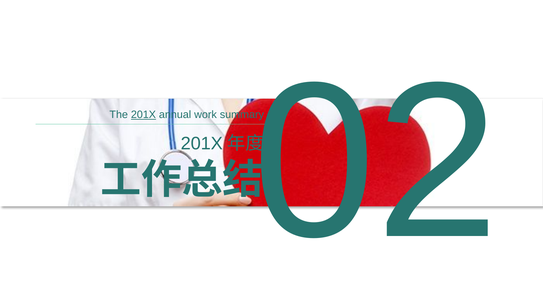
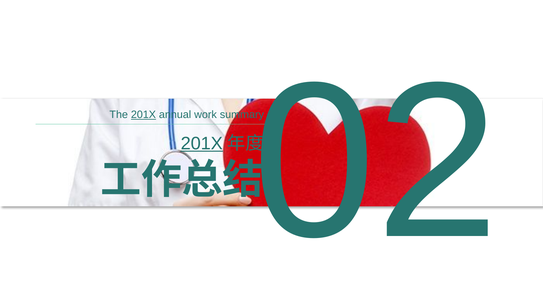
201X underline: none -> present (202, 144)
